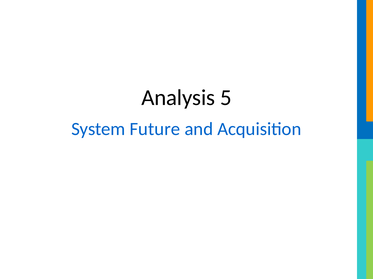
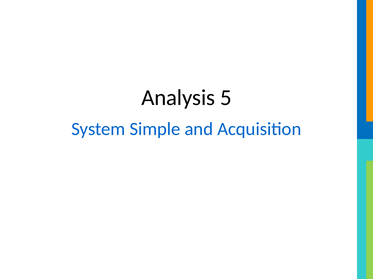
Future: Future -> Simple (155, 129)
